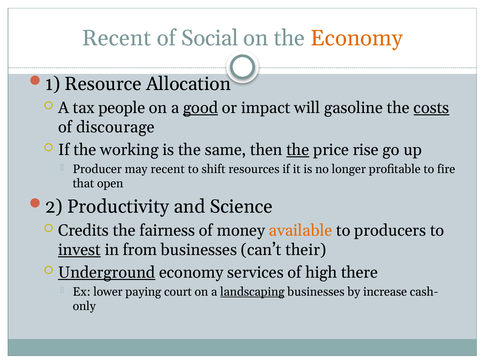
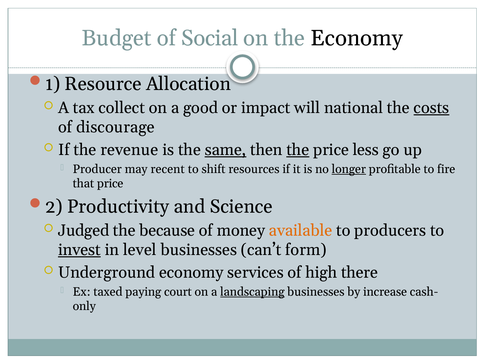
Recent: Recent -> Budget (117, 38)
Economy colour: orange -> black (357, 38)
people: people -> collect (122, 108)
good underline: present -> none (201, 108)
gasoline: gasoline -> national (354, 108)
working: working -> revenue (129, 150)
same underline: none -> present (226, 150)
rise: rise -> less (366, 150)
longer underline: none -> present (349, 169)
that open: open -> price (110, 183)
Credits: Credits -> Judged (84, 230)
fairness: fairness -> because (167, 230)
from: from -> level (140, 250)
their: their -> form (306, 250)
Underground underline: present -> none (107, 272)
lower: lower -> taxed (108, 292)
